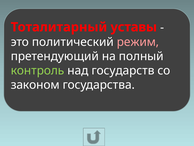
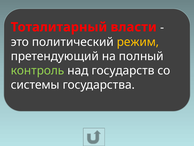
уставы: уставы -> власти (134, 27)
режим colour: pink -> yellow (138, 42)
законом: законом -> системы (35, 85)
